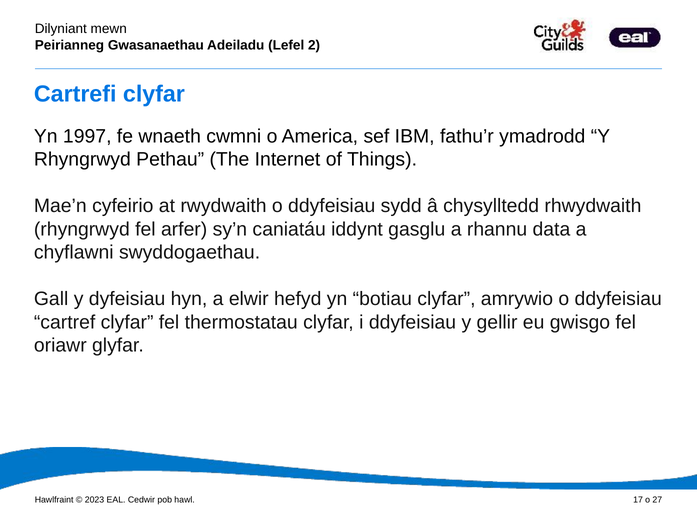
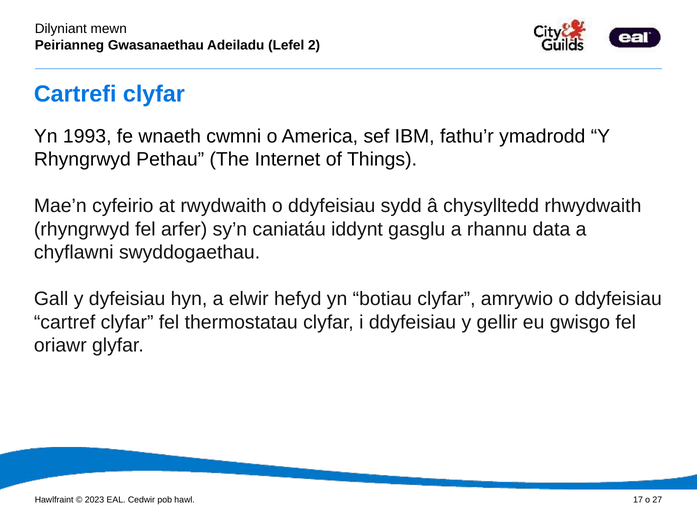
1997: 1997 -> 1993 (87, 136)
